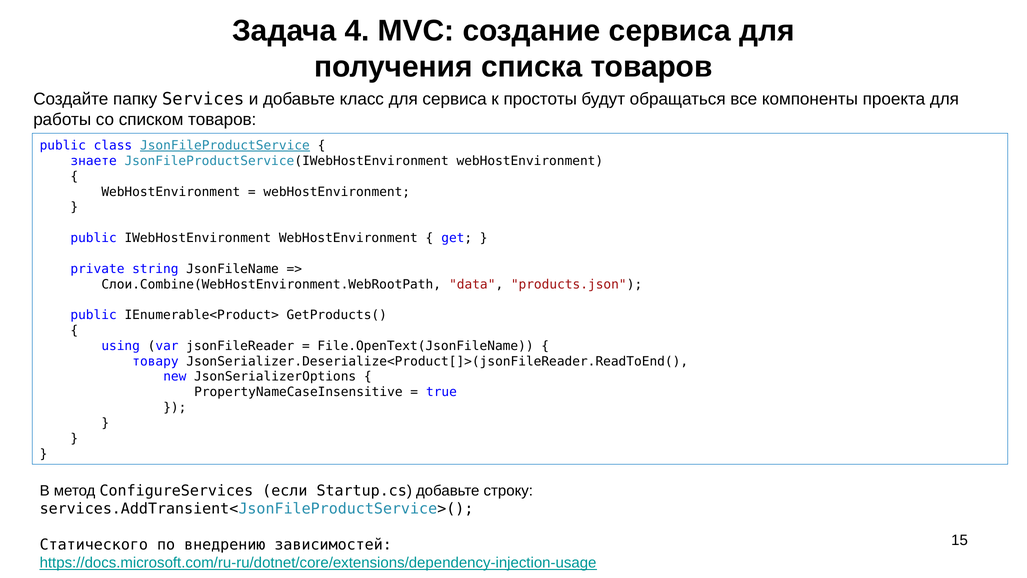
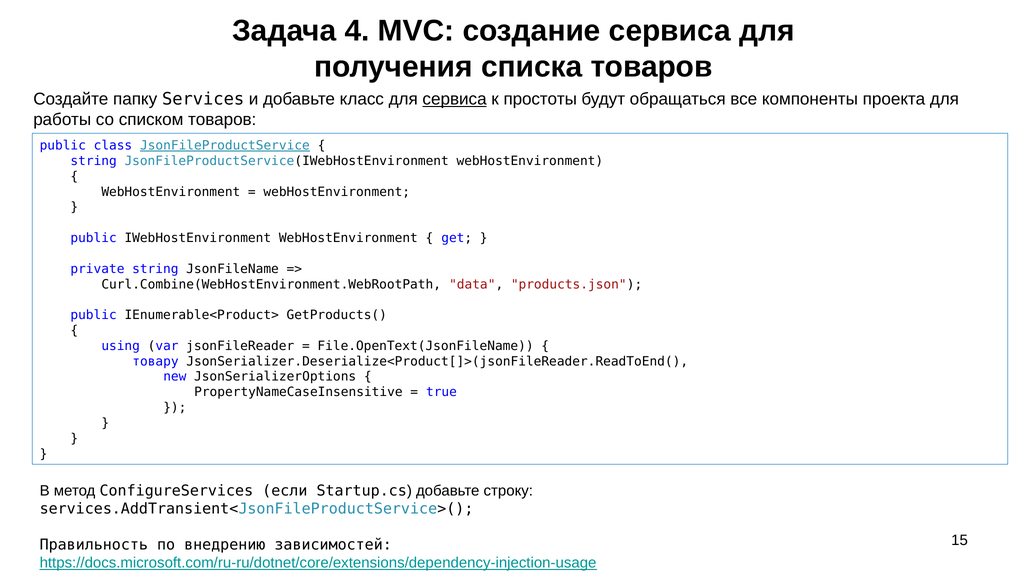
сервиса underline: none -> present (455, 99)
знаете: знаете -> string (94, 161)
Слои.Combine(WebHostEnvironment.WebRootPath: Слои.Combine(WebHostEnvironment.WebRootPath -> Curl.Combine(WebHostEnvironment.WebRootPath (271, 284)
Статического: Статического -> Правильность (94, 545)
